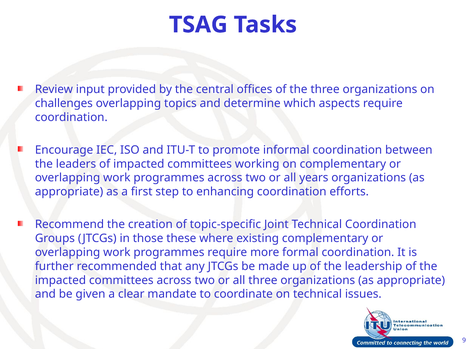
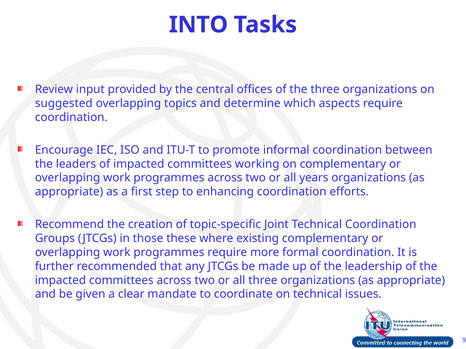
TSAG: TSAG -> INTO (198, 25)
challenges: challenges -> suggested (64, 103)
